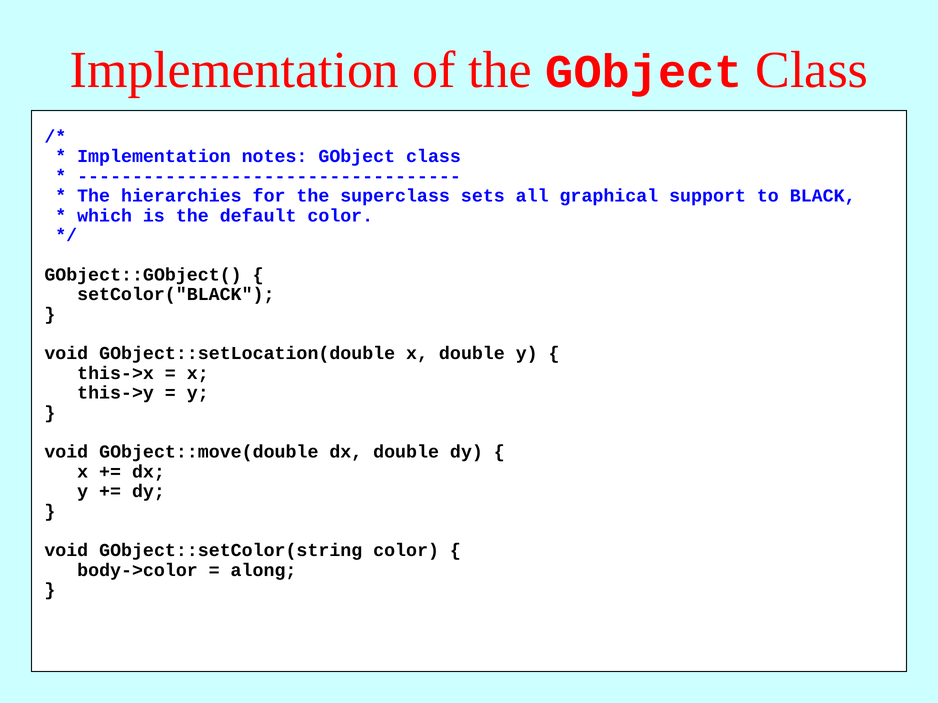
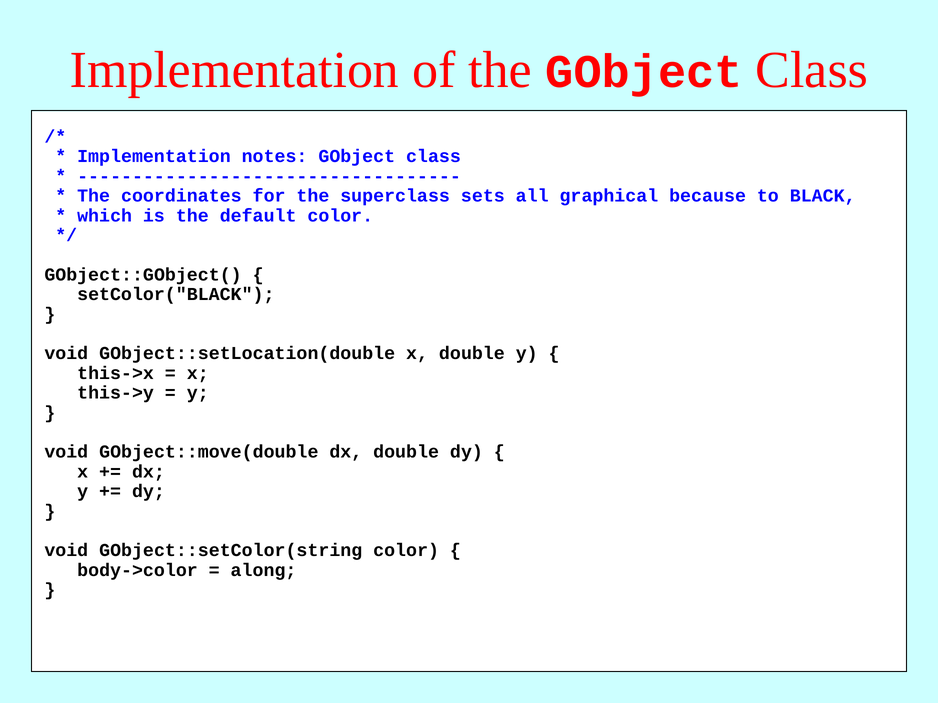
hierarchies: hierarchies -> coordinates (181, 196)
support: support -> because (708, 196)
